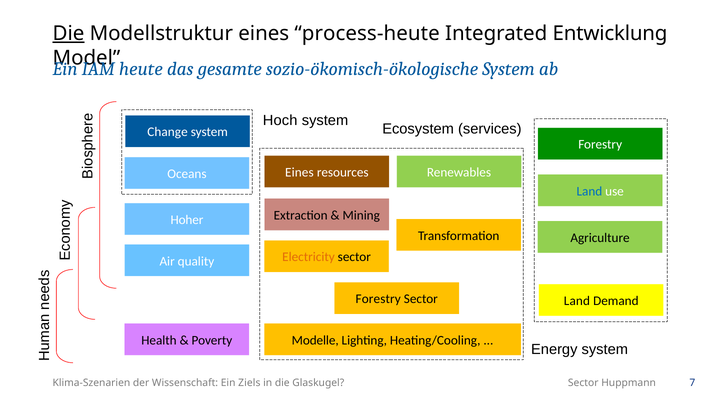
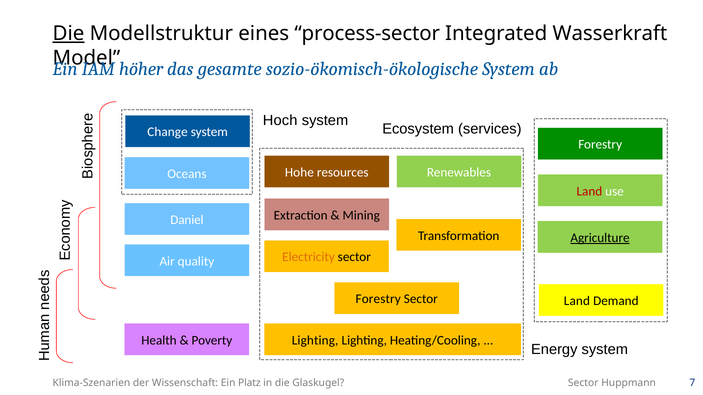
process-heute: process-heute -> process-sector (367, 33)
Entwicklung: Entwicklung -> Wasserkraft (610, 33)
heute: heute -> höher (141, 69)
Eines: Eines -> Hohe (299, 173)
Land colour: blue -> red (589, 191)
Hoher: Hoher -> Daniel (187, 220)
Agriculture underline: none -> present (600, 238)
Poverty Modelle: Modelle -> Lighting (315, 341)
Ziels: Ziels -> Platz (249, 383)
